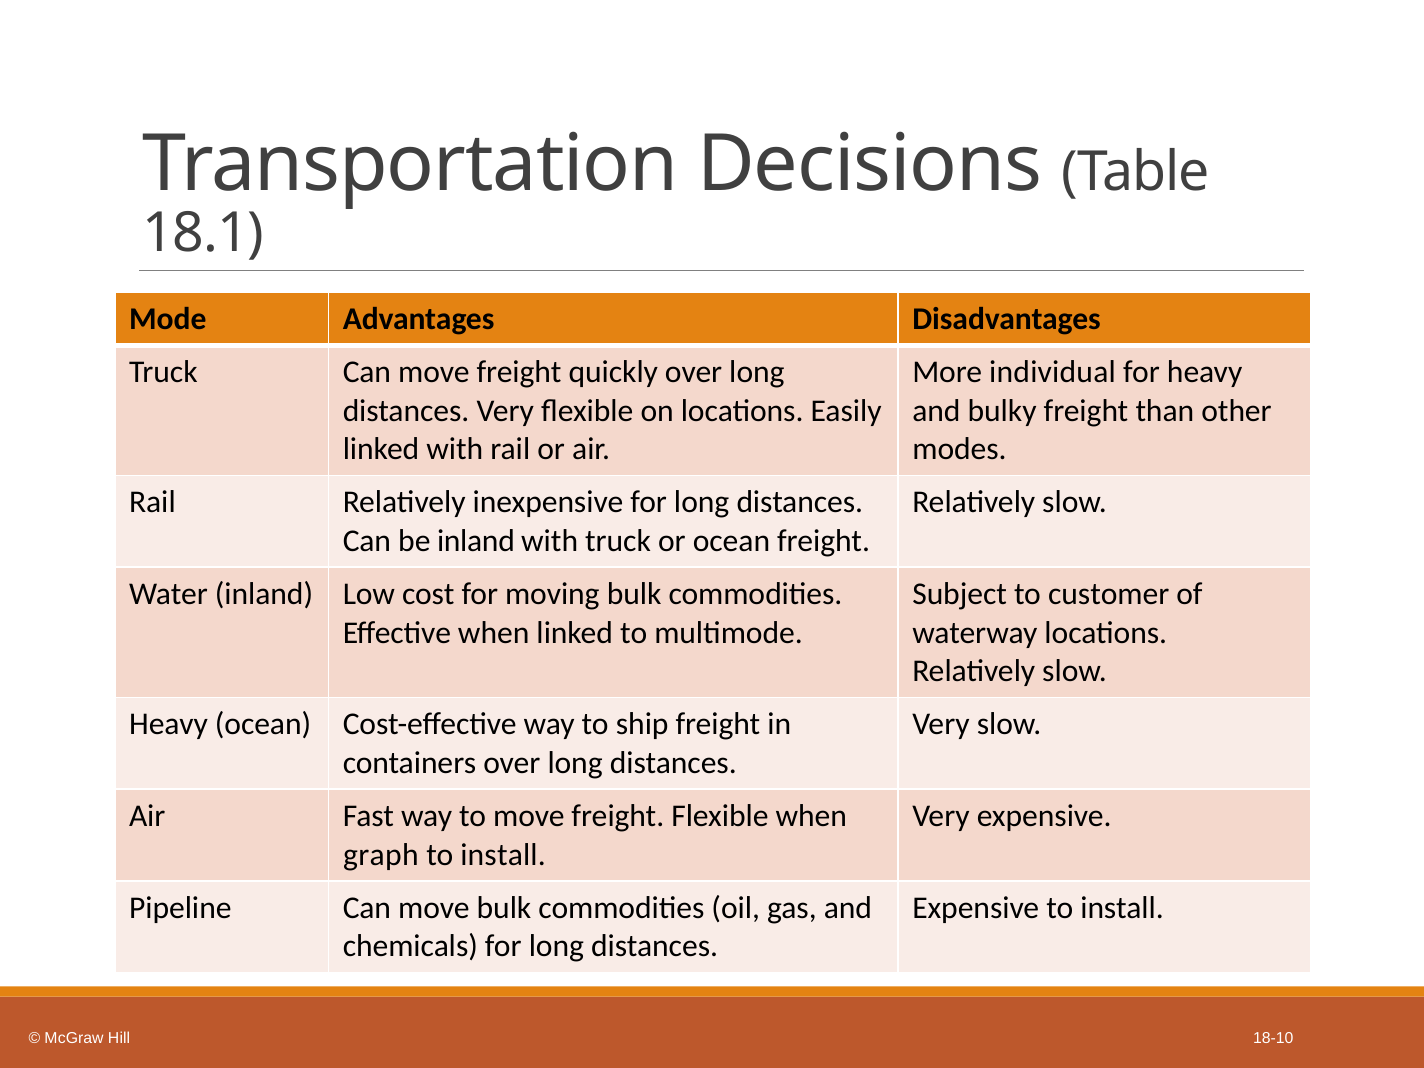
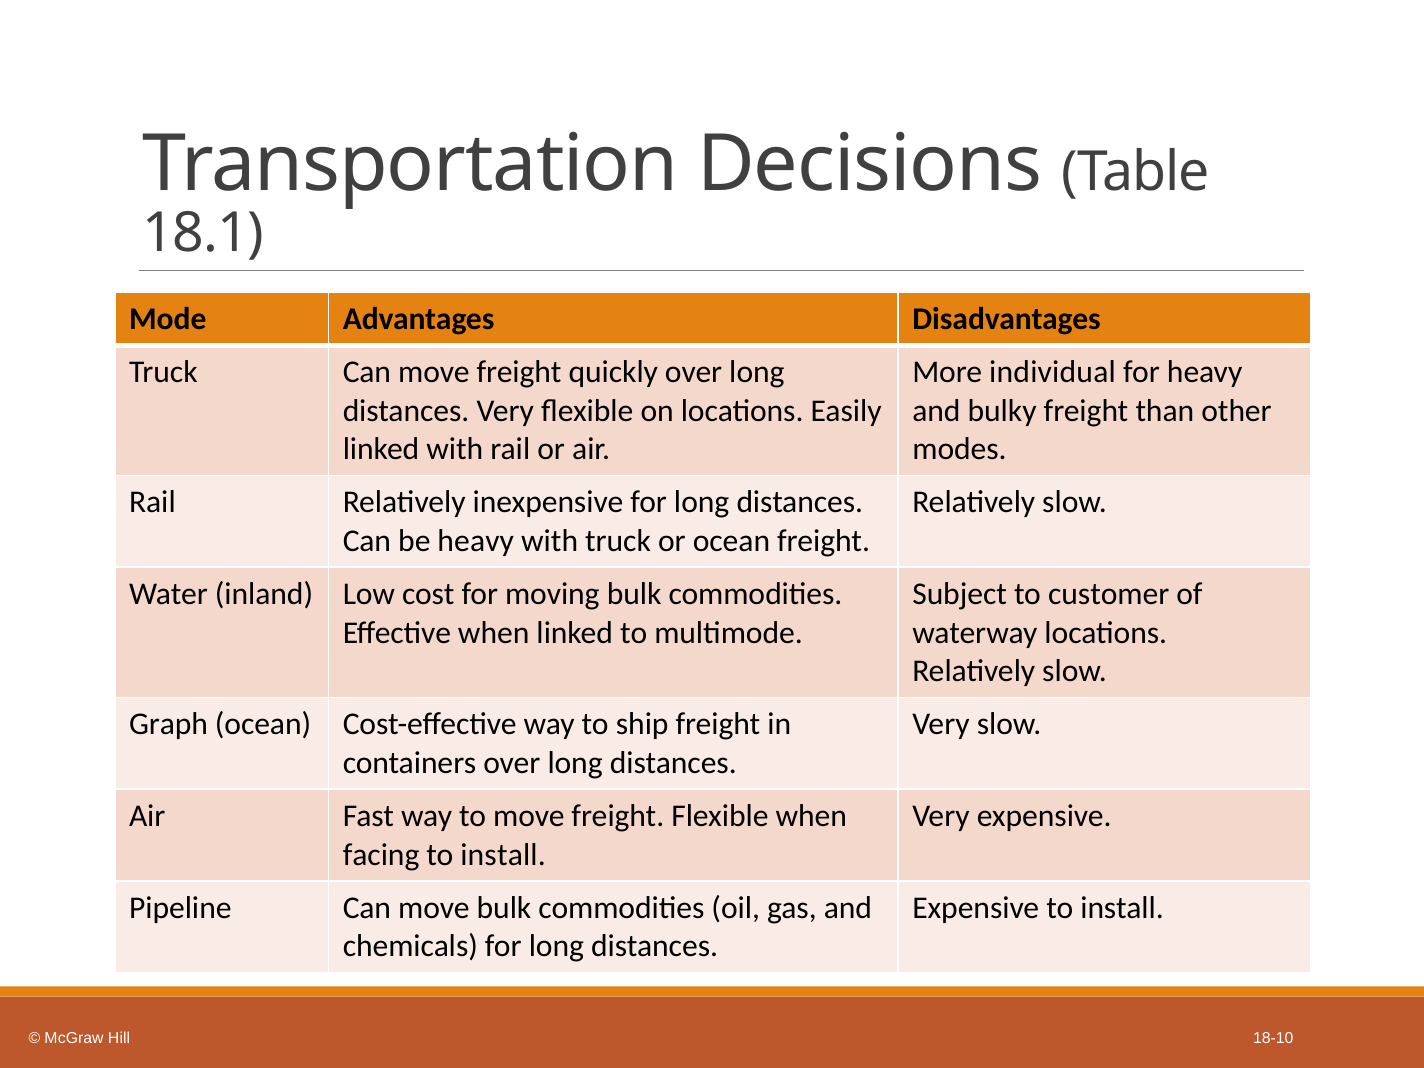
be inland: inland -> heavy (476, 541)
Heavy: Heavy -> Graph (169, 724)
graph: graph -> facing (381, 855)
